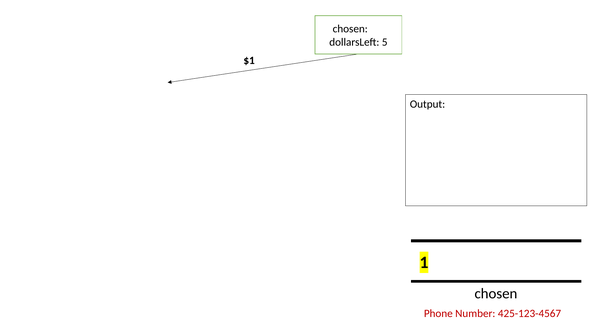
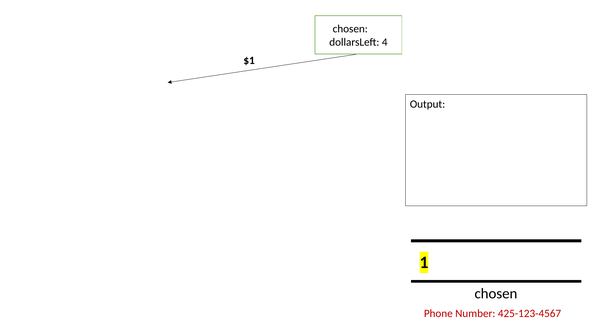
5: 5 -> 4 (385, 42)
